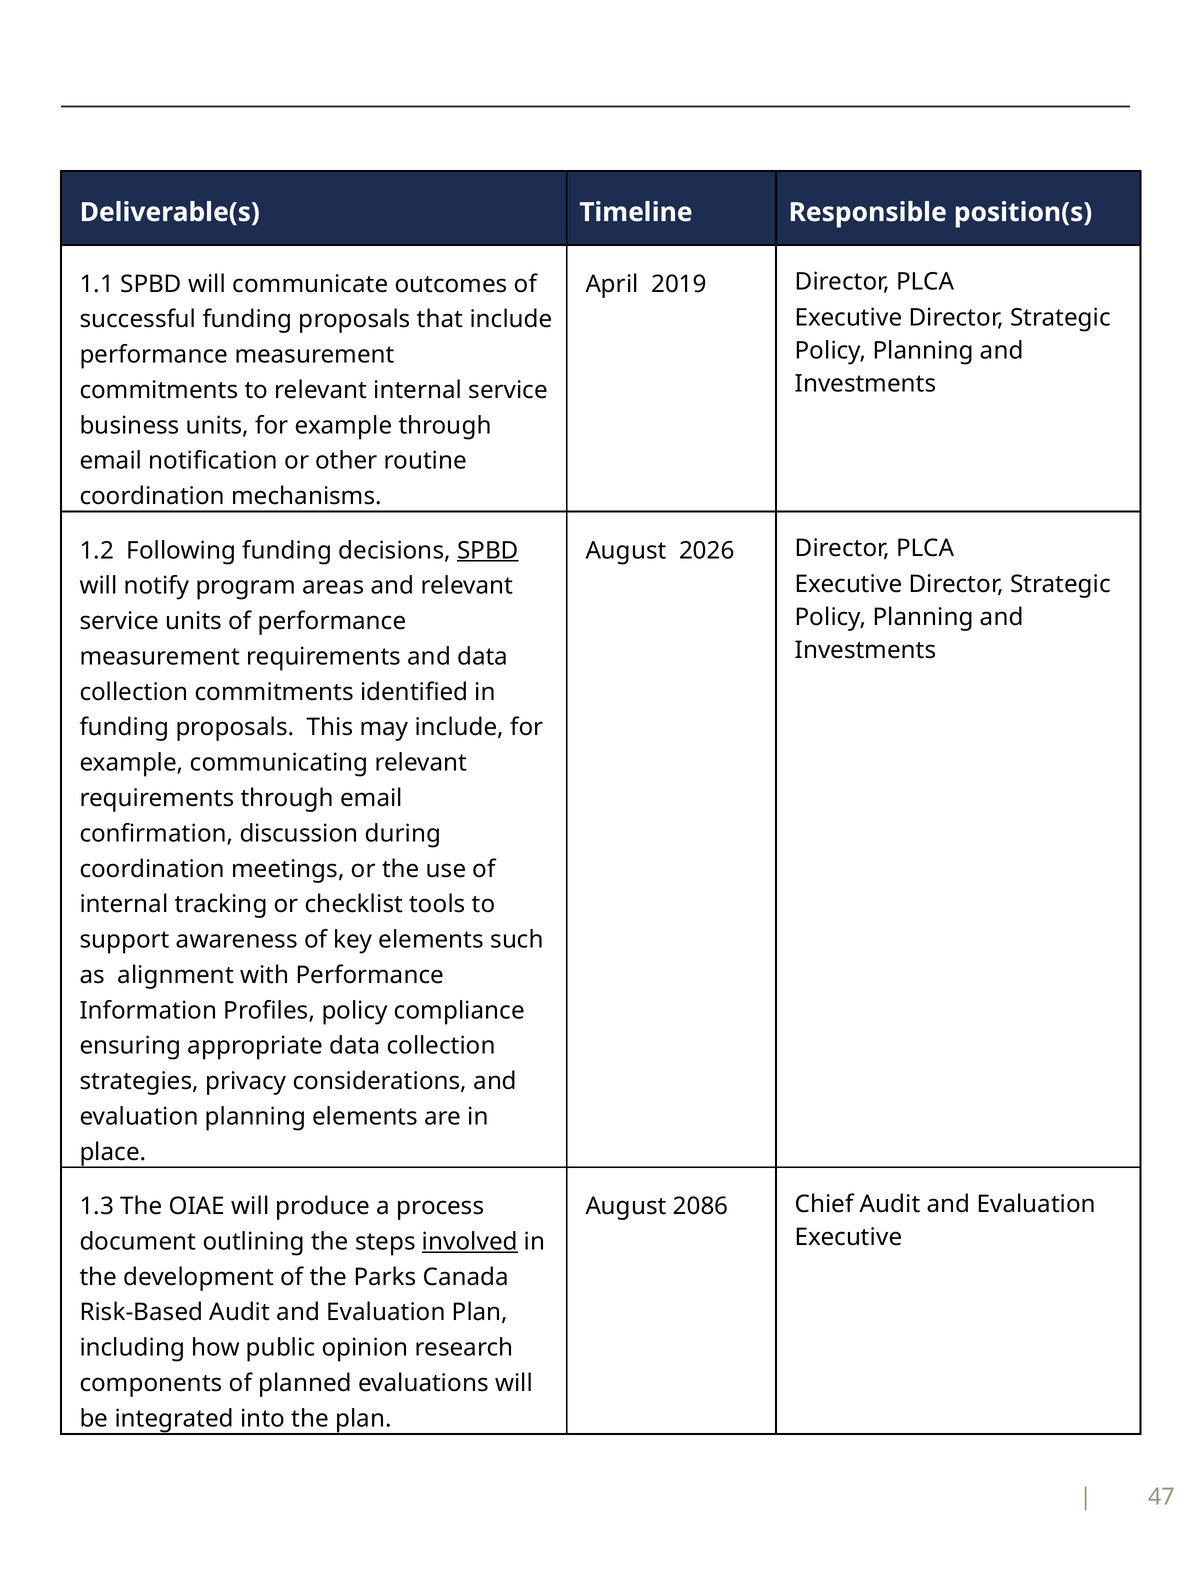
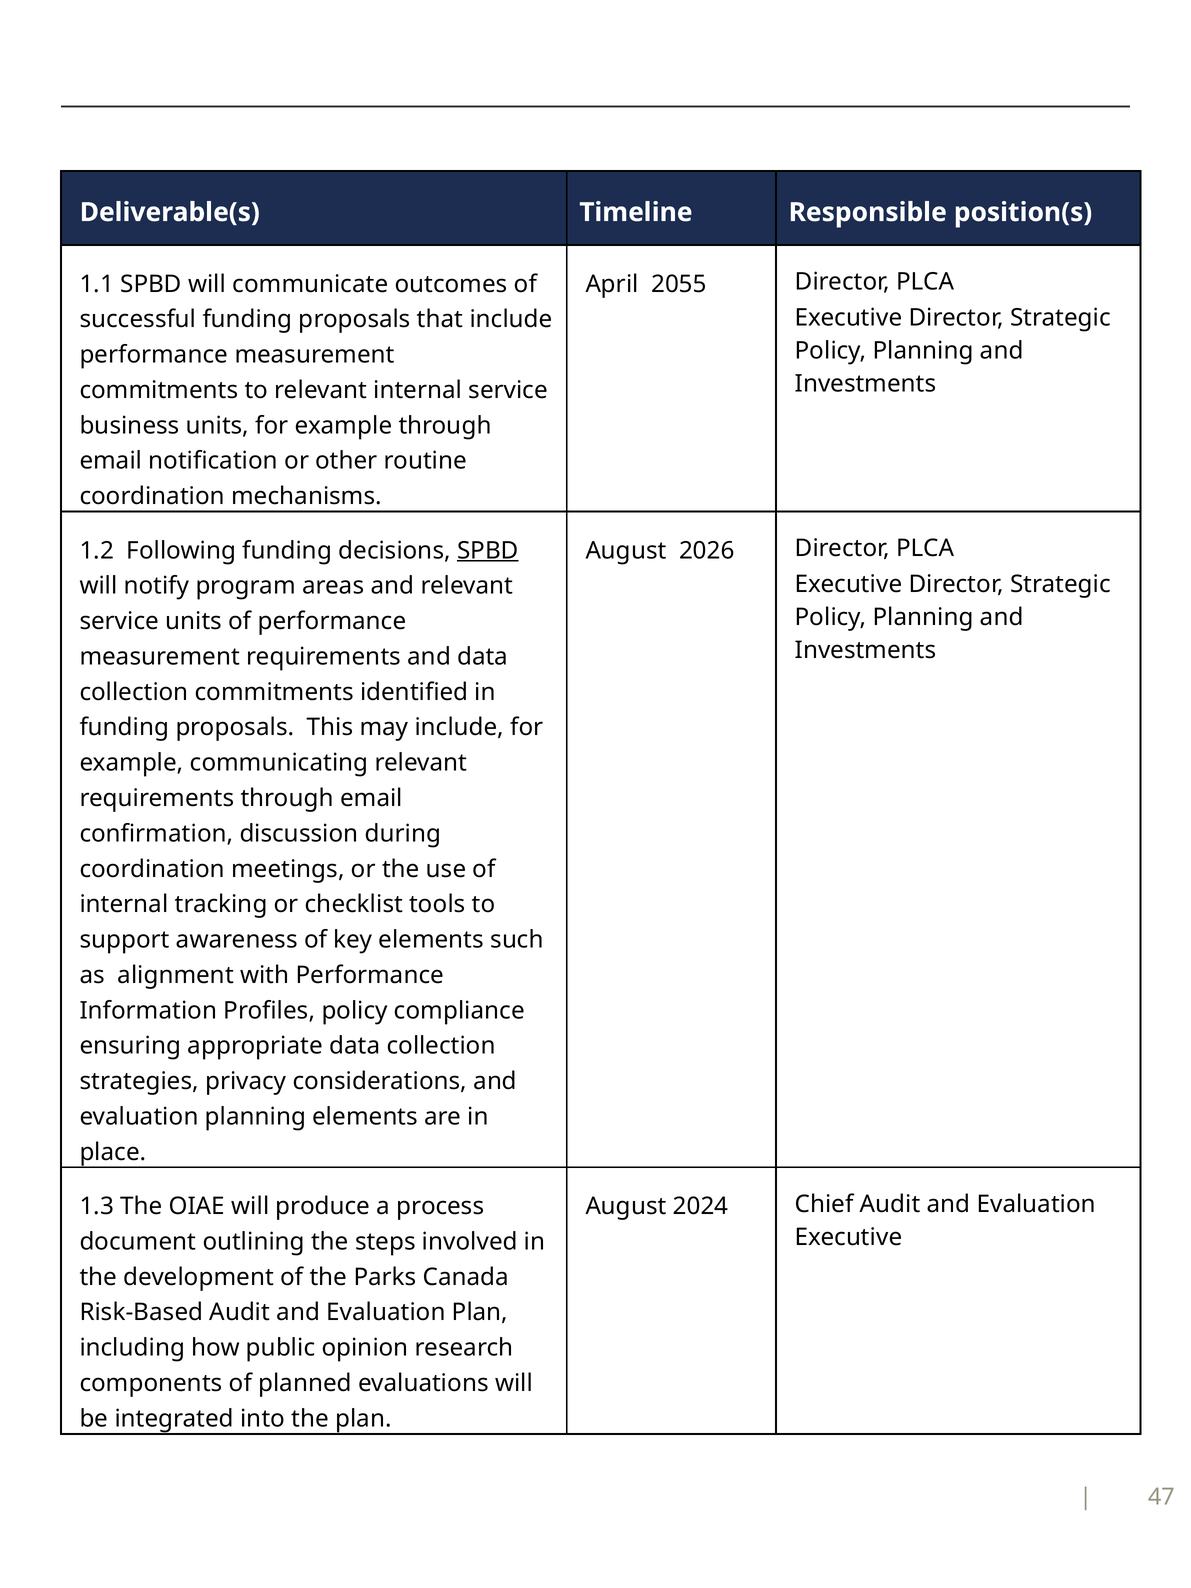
2019: 2019 -> 2055 (679, 284)
2086: 2086 -> 2024 (701, 1206)
involved underline: present -> none (470, 1242)
